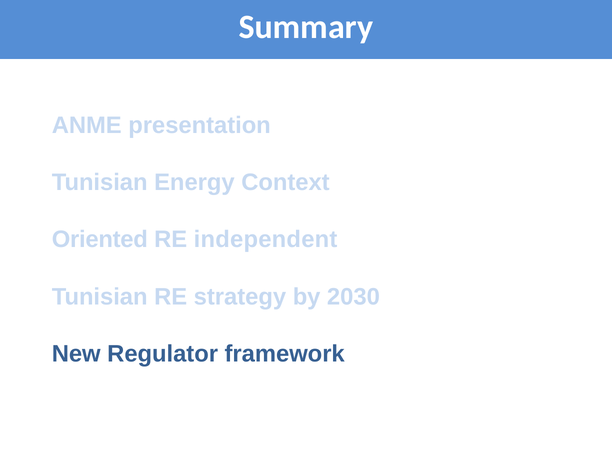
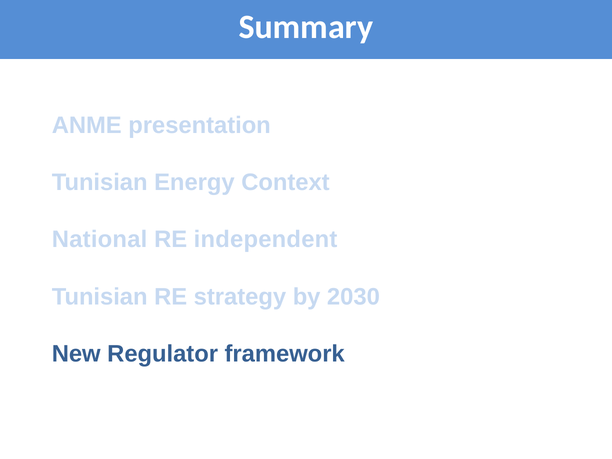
Oriented: Oriented -> National (100, 240)
